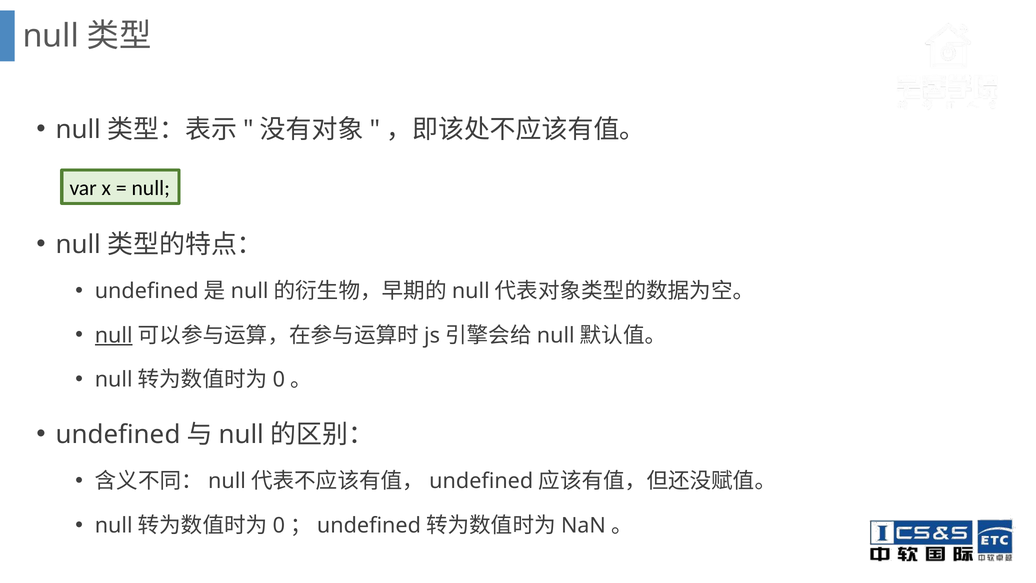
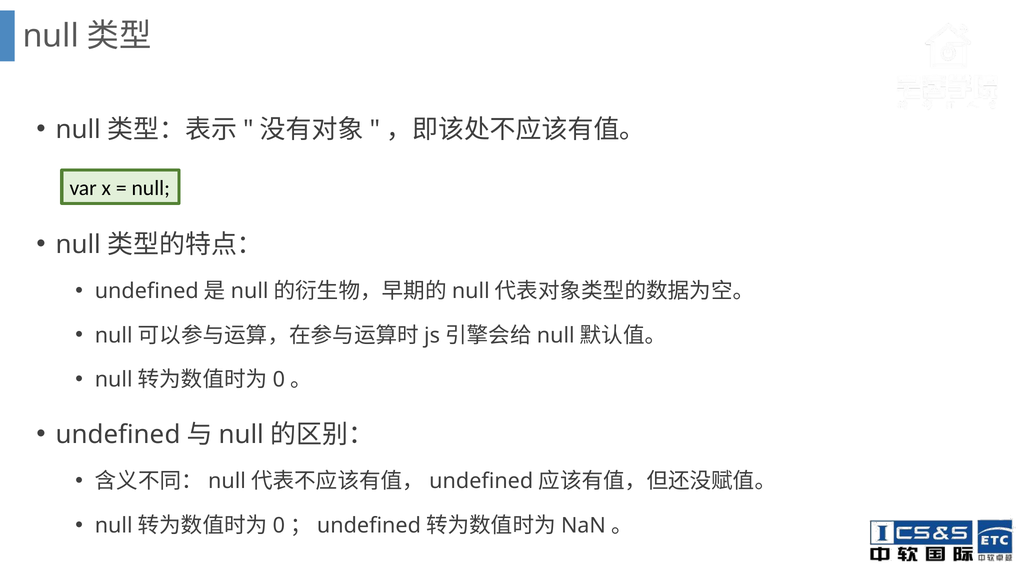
null underline: present -> none (114, 335)
